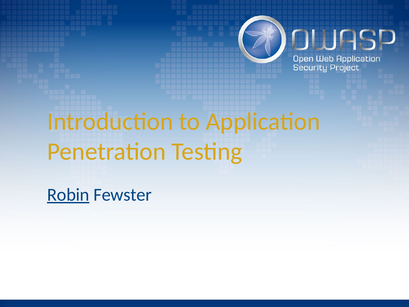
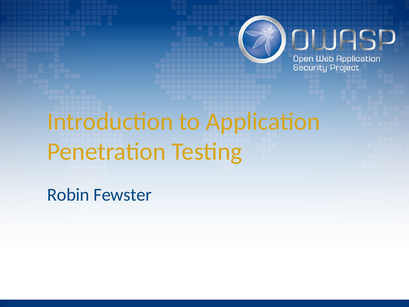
Robin underline: present -> none (68, 195)
